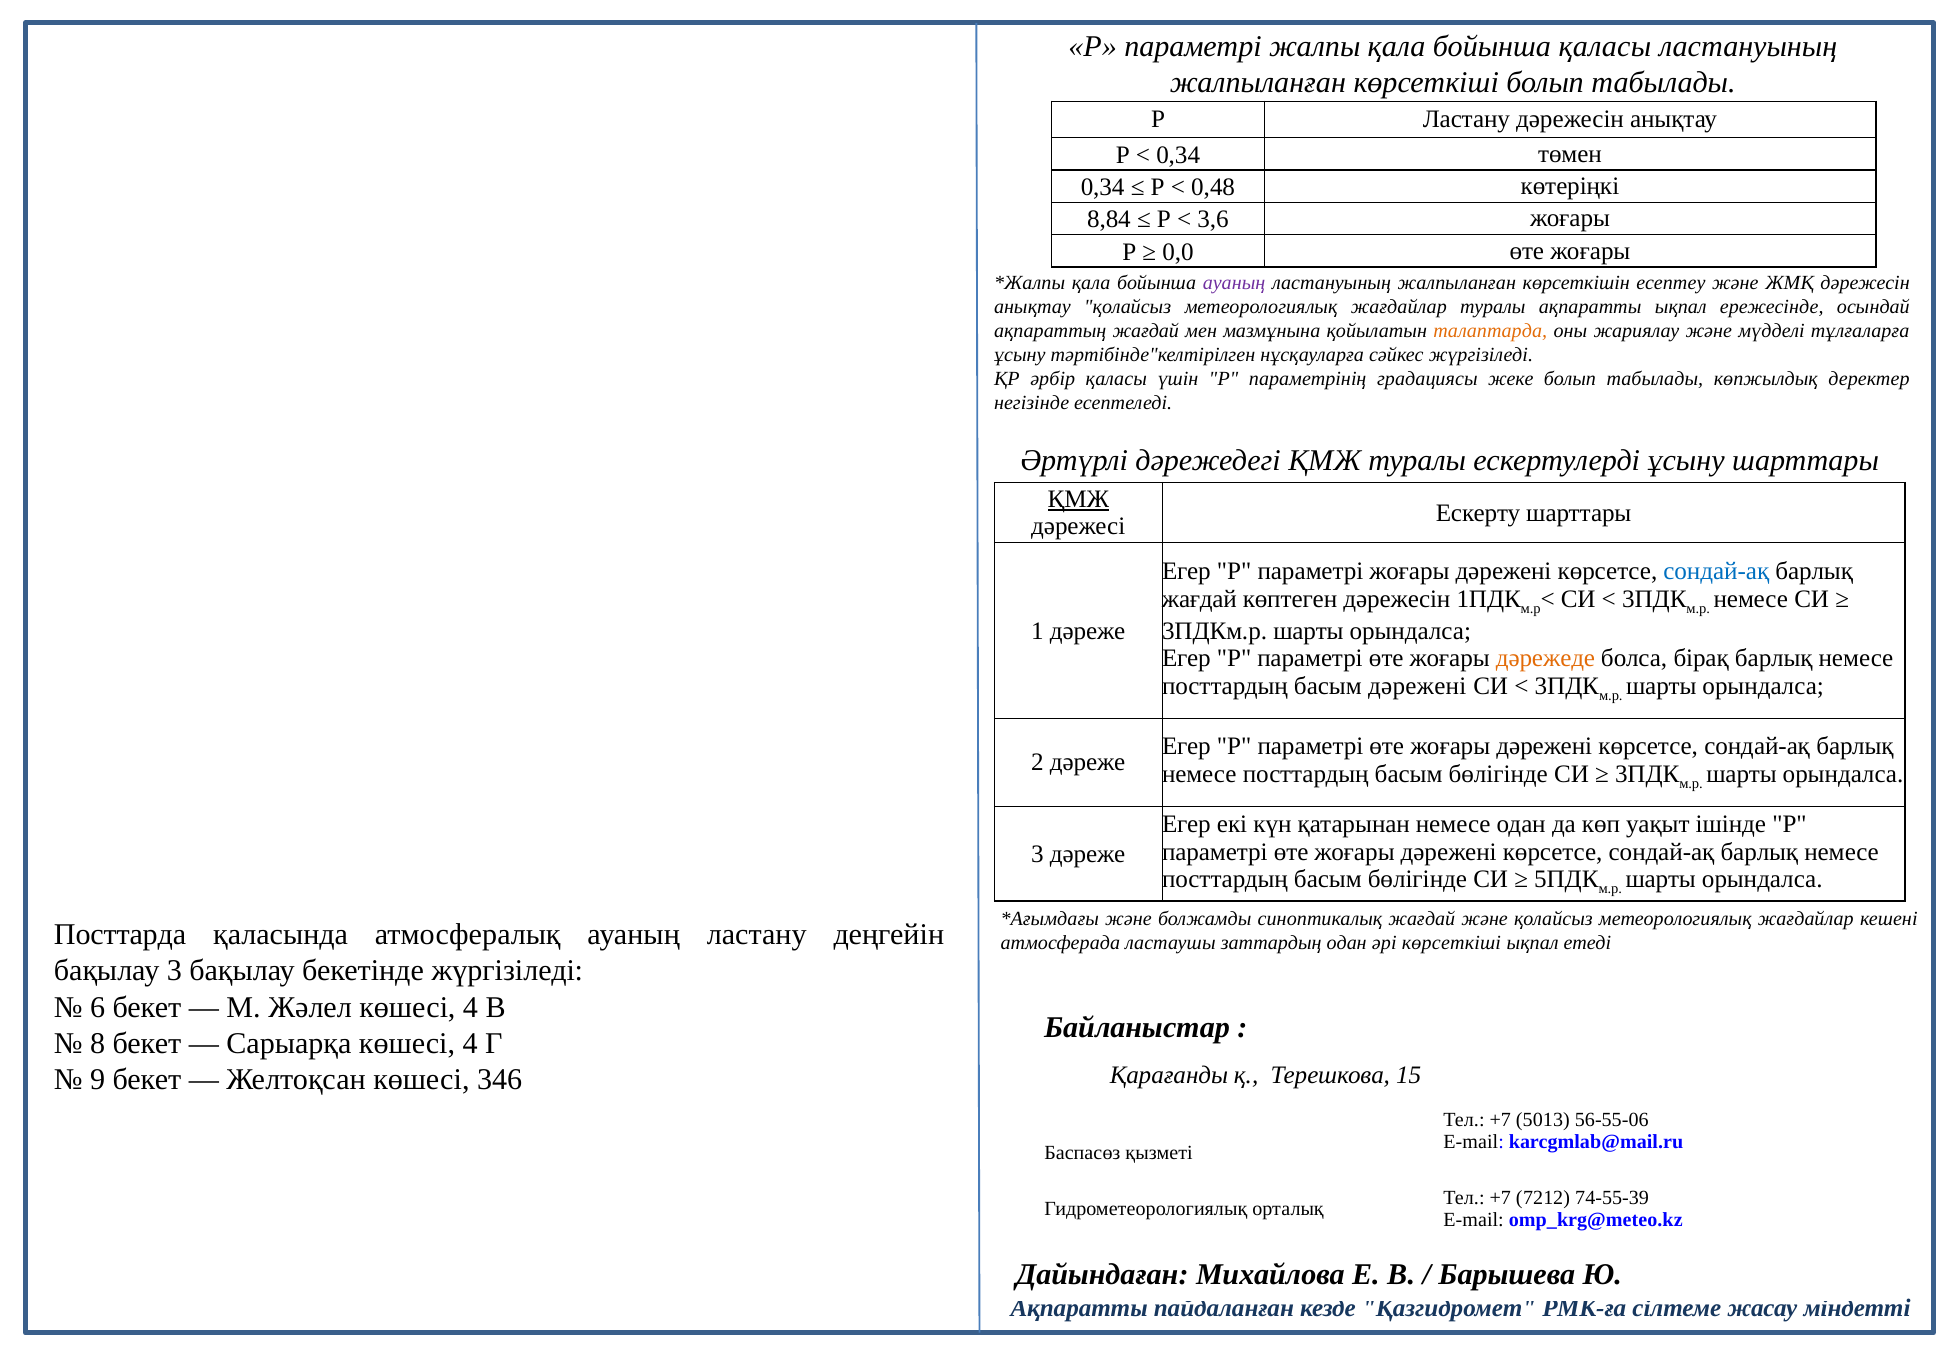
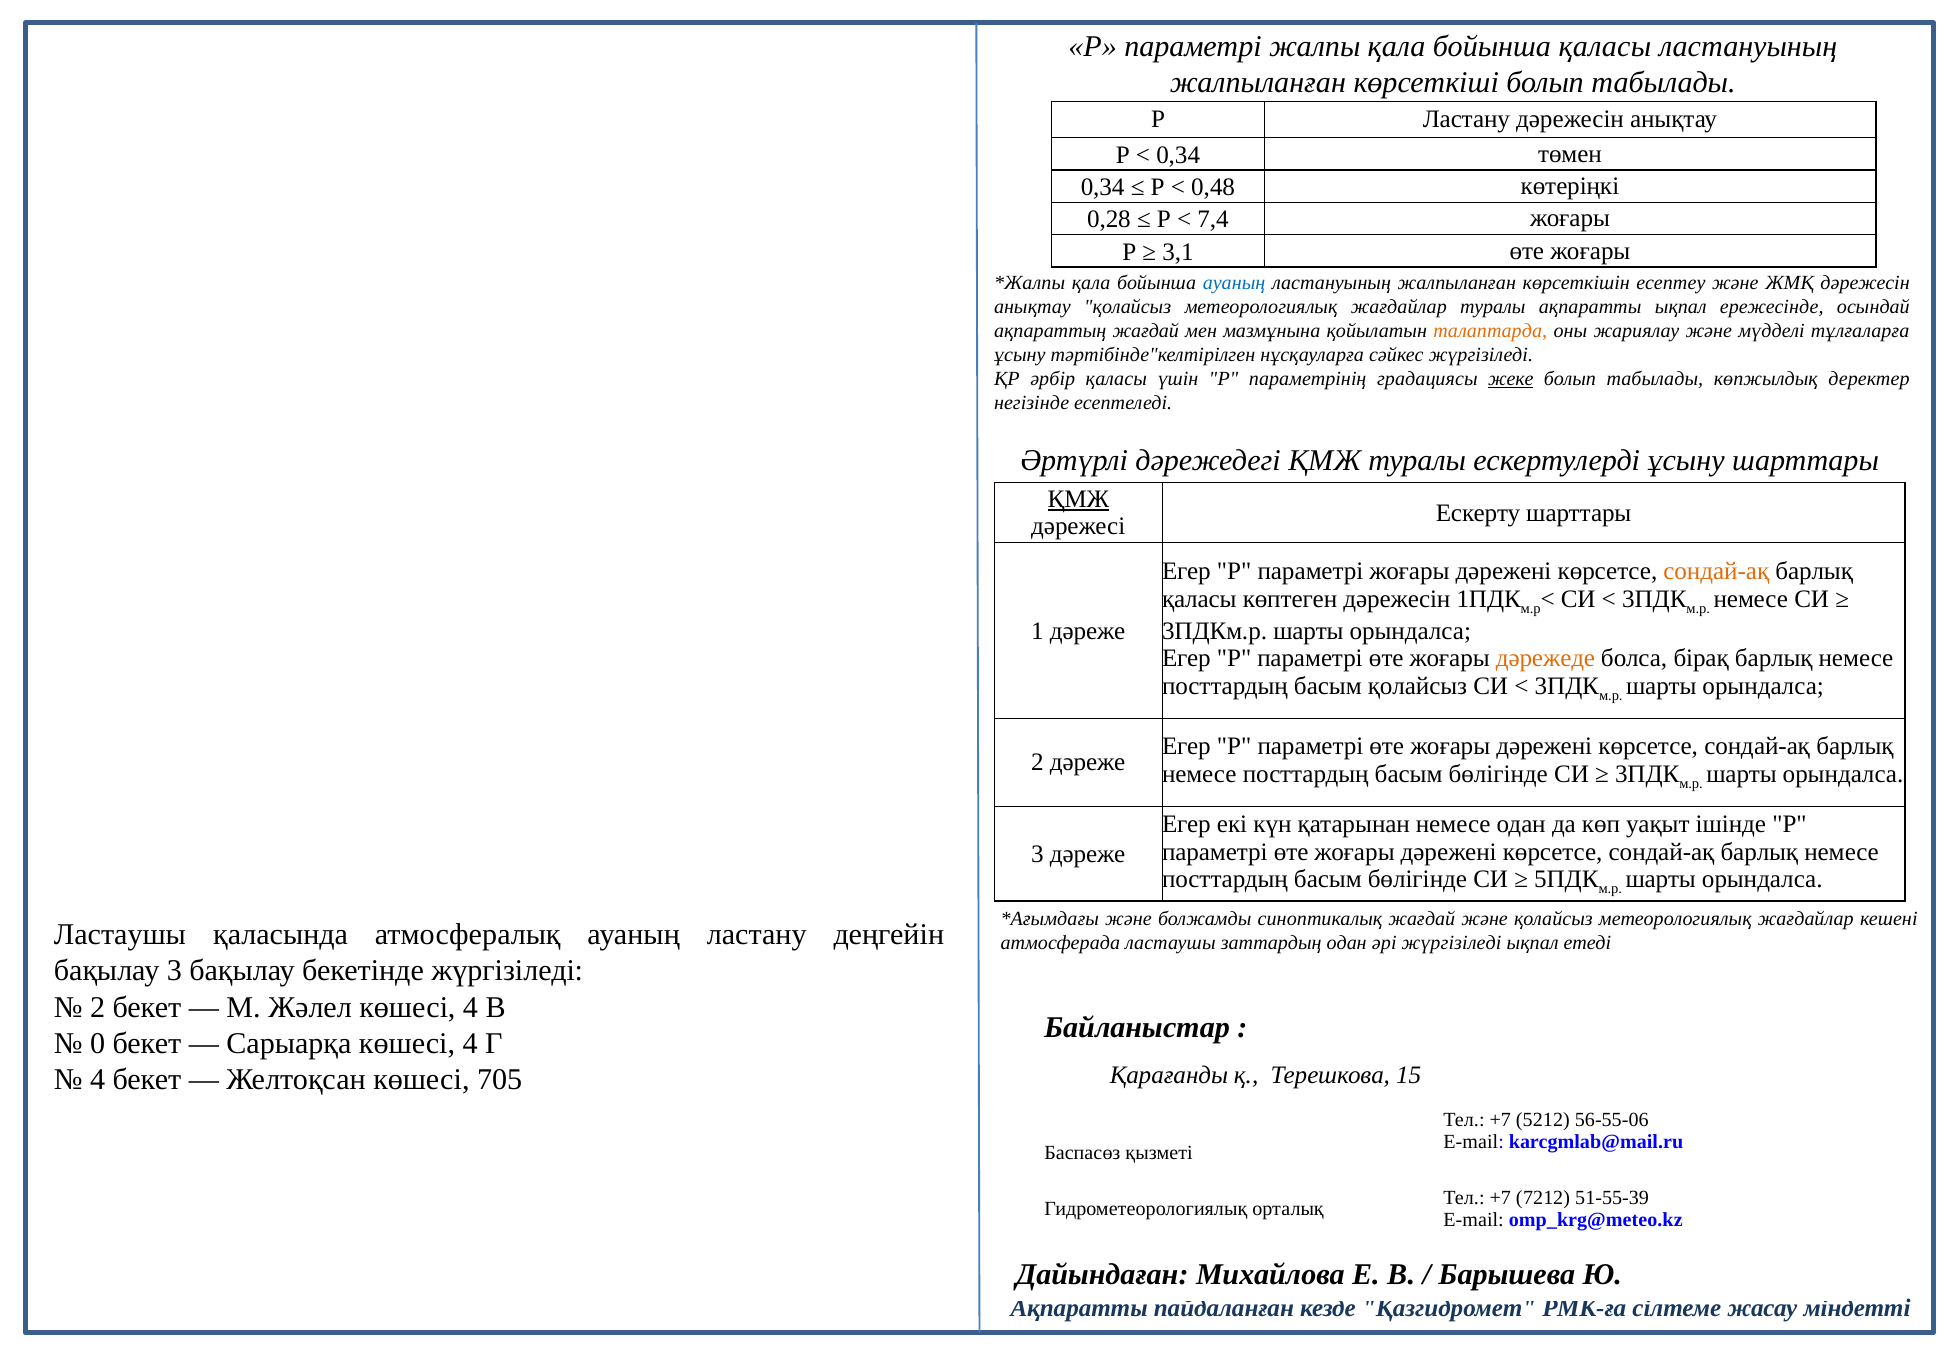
8,84: 8,84 -> 0,28 (1109, 220)
3,6: 3,6 -> 7,4 (1213, 220)
0,0: 0,0 -> 3,1 (1178, 252)
ауаның colour: purple -> blue (1234, 283)
жеке underline: none -> present (1511, 379)
сондай-ақ colour: blue -> orange (1716, 571)
жағдай: жағдай -> қаласы (1199, 599)
басым дәрежені: дәрежені -> қолайсыз (1417, 686)
Посттарда: Посттарда -> Ластаушы (120, 935)
әрі көрсеткіші: көрсеткіші -> жүргізіледі (1451, 943)
6: 6 -> 2 (98, 1007)
8: 8 -> 0 (98, 1043)
9: 9 -> 4 (98, 1080)
346: 346 -> 705 (500, 1080)
5013: 5013 -> 5212 (1543, 1120)
74-55-39: 74-55-39 -> 51-55-39 (1612, 1198)
